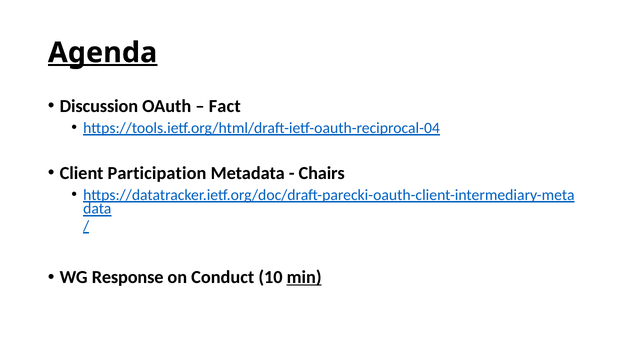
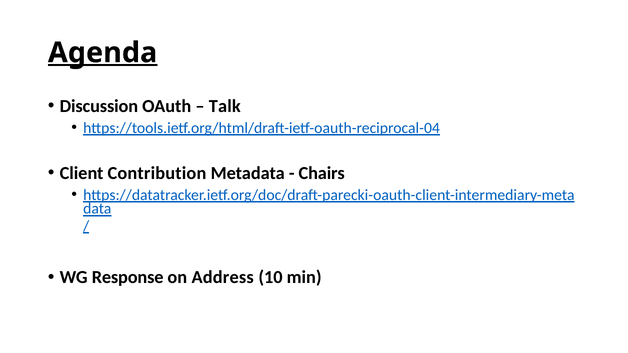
Fact: Fact -> Talk (225, 106)
Participation: Participation -> Contribution (157, 173)
Conduct: Conduct -> Address (223, 277)
min underline: present -> none (304, 277)
